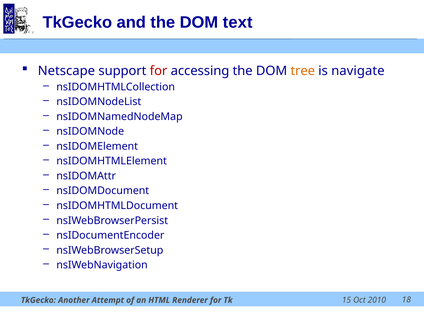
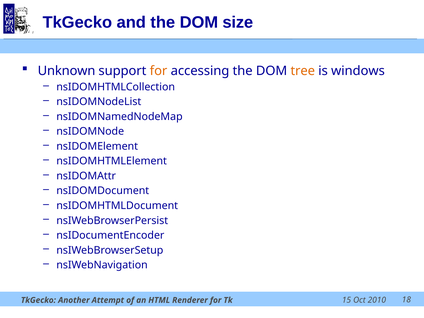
text: text -> size (238, 22)
Netscape: Netscape -> Unknown (67, 71)
for colour: red -> orange (159, 71)
navigate: navigate -> windows (358, 71)
